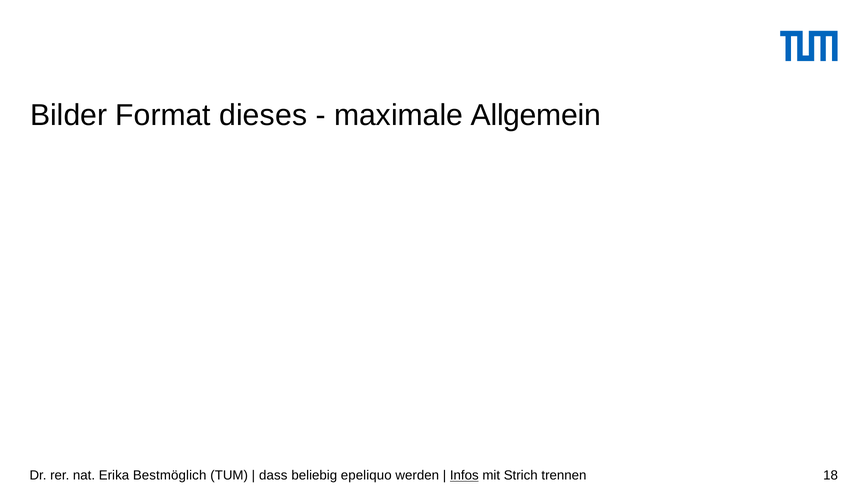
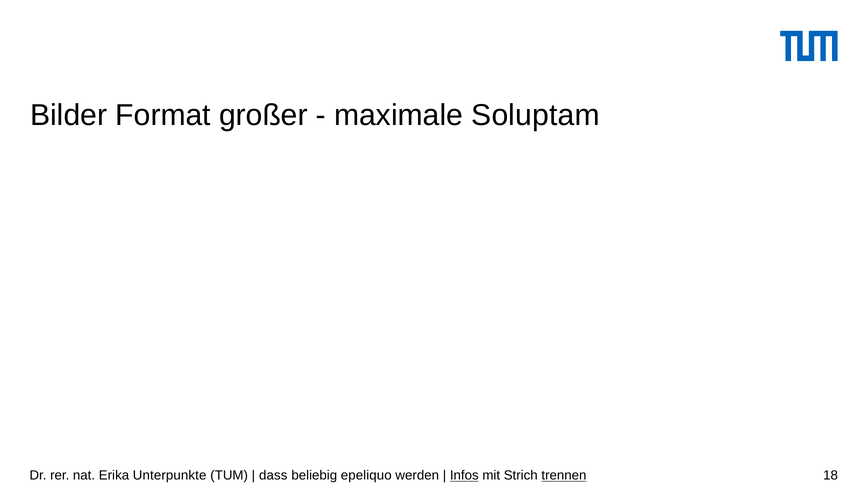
dieses: dieses -> großer (263, 115)
Allgemein: Allgemein -> Soluptam (536, 115)
Bestmöglich: Bestmöglich -> Unterpunkte (170, 475)
trennen underline: none -> present (564, 475)
